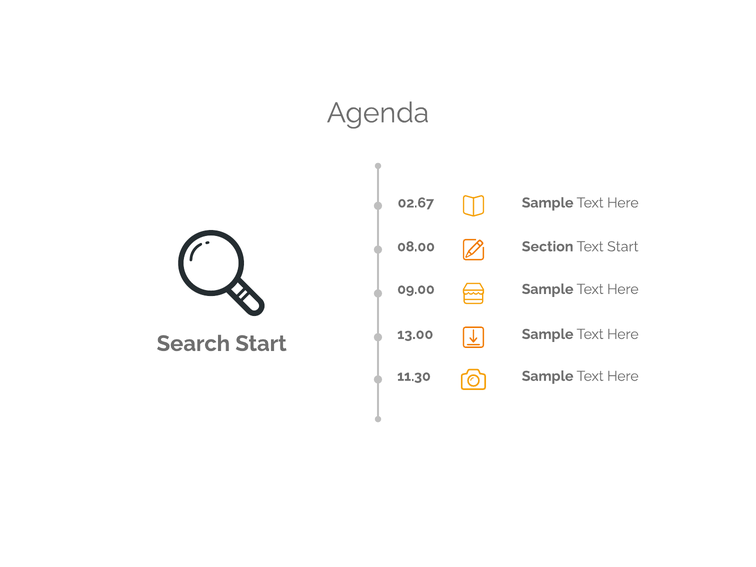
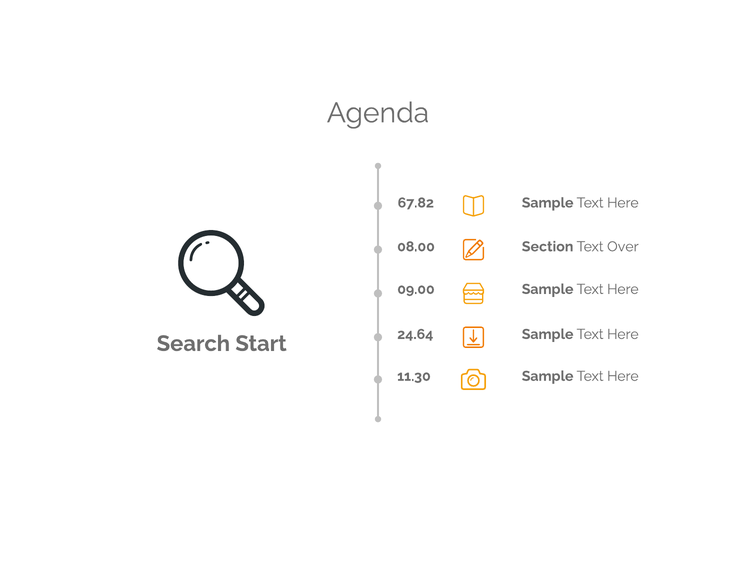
02.67: 02.67 -> 67.82 (416, 203)
Text Start: Start -> Over (623, 247)
13.00: 13.00 -> 24.64 (415, 334)
